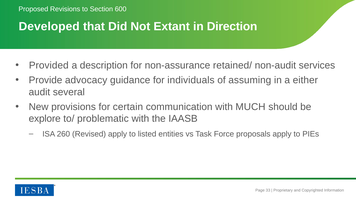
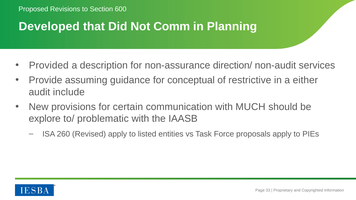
Extant: Extant -> Comm (172, 26)
Direction: Direction -> Planning (232, 26)
retained/: retained/ -> direction/ (233, 65)
advocacy: advocacy -> assuming (86, 80)
individuals: individuals -> conceptual (191, 80)
assuming: assuming -> restrictive (250, 80)
several: several -> include (69, 92)
